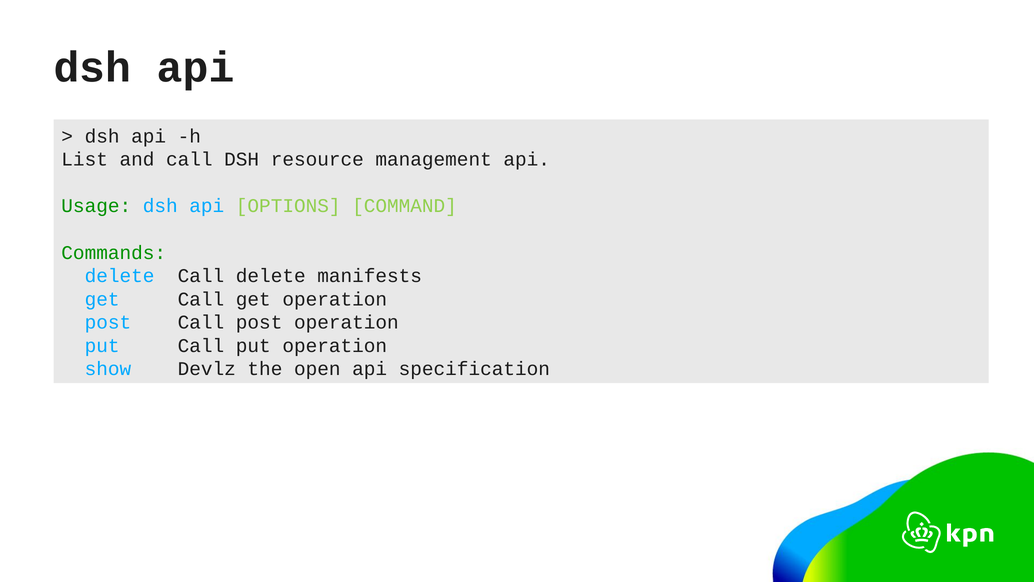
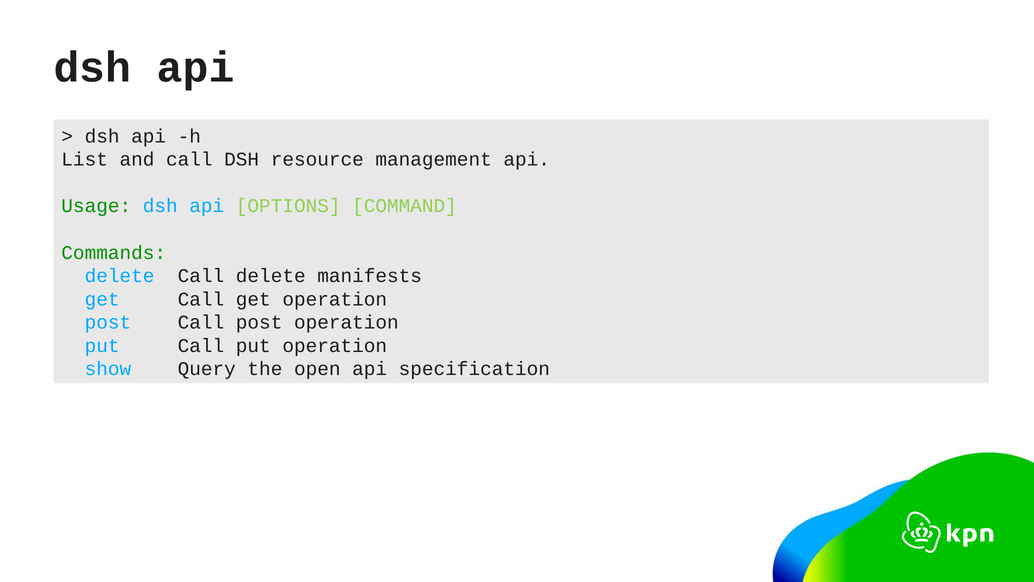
Devlz: Devlz -> Query (207, 369)
